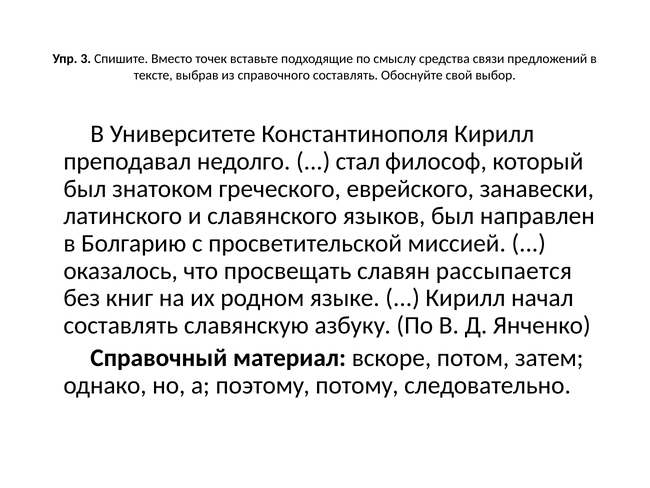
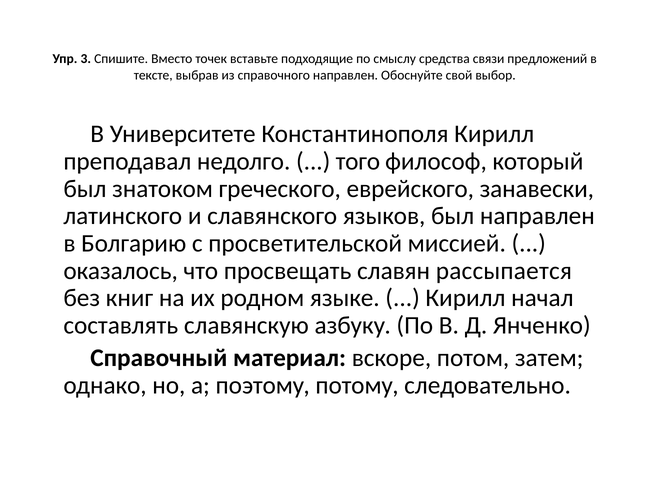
справочного составлять: составлять -> направлен (345, 75)
стал: стал -> того (358, 161)
